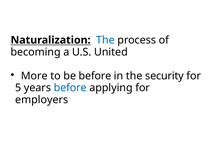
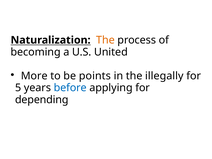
The colour: blue -> orange (105, 40)
be before: before -> points (95, 76)
security: security -> illegally (164, 76)
employers: employers -> depending (42, 100)
